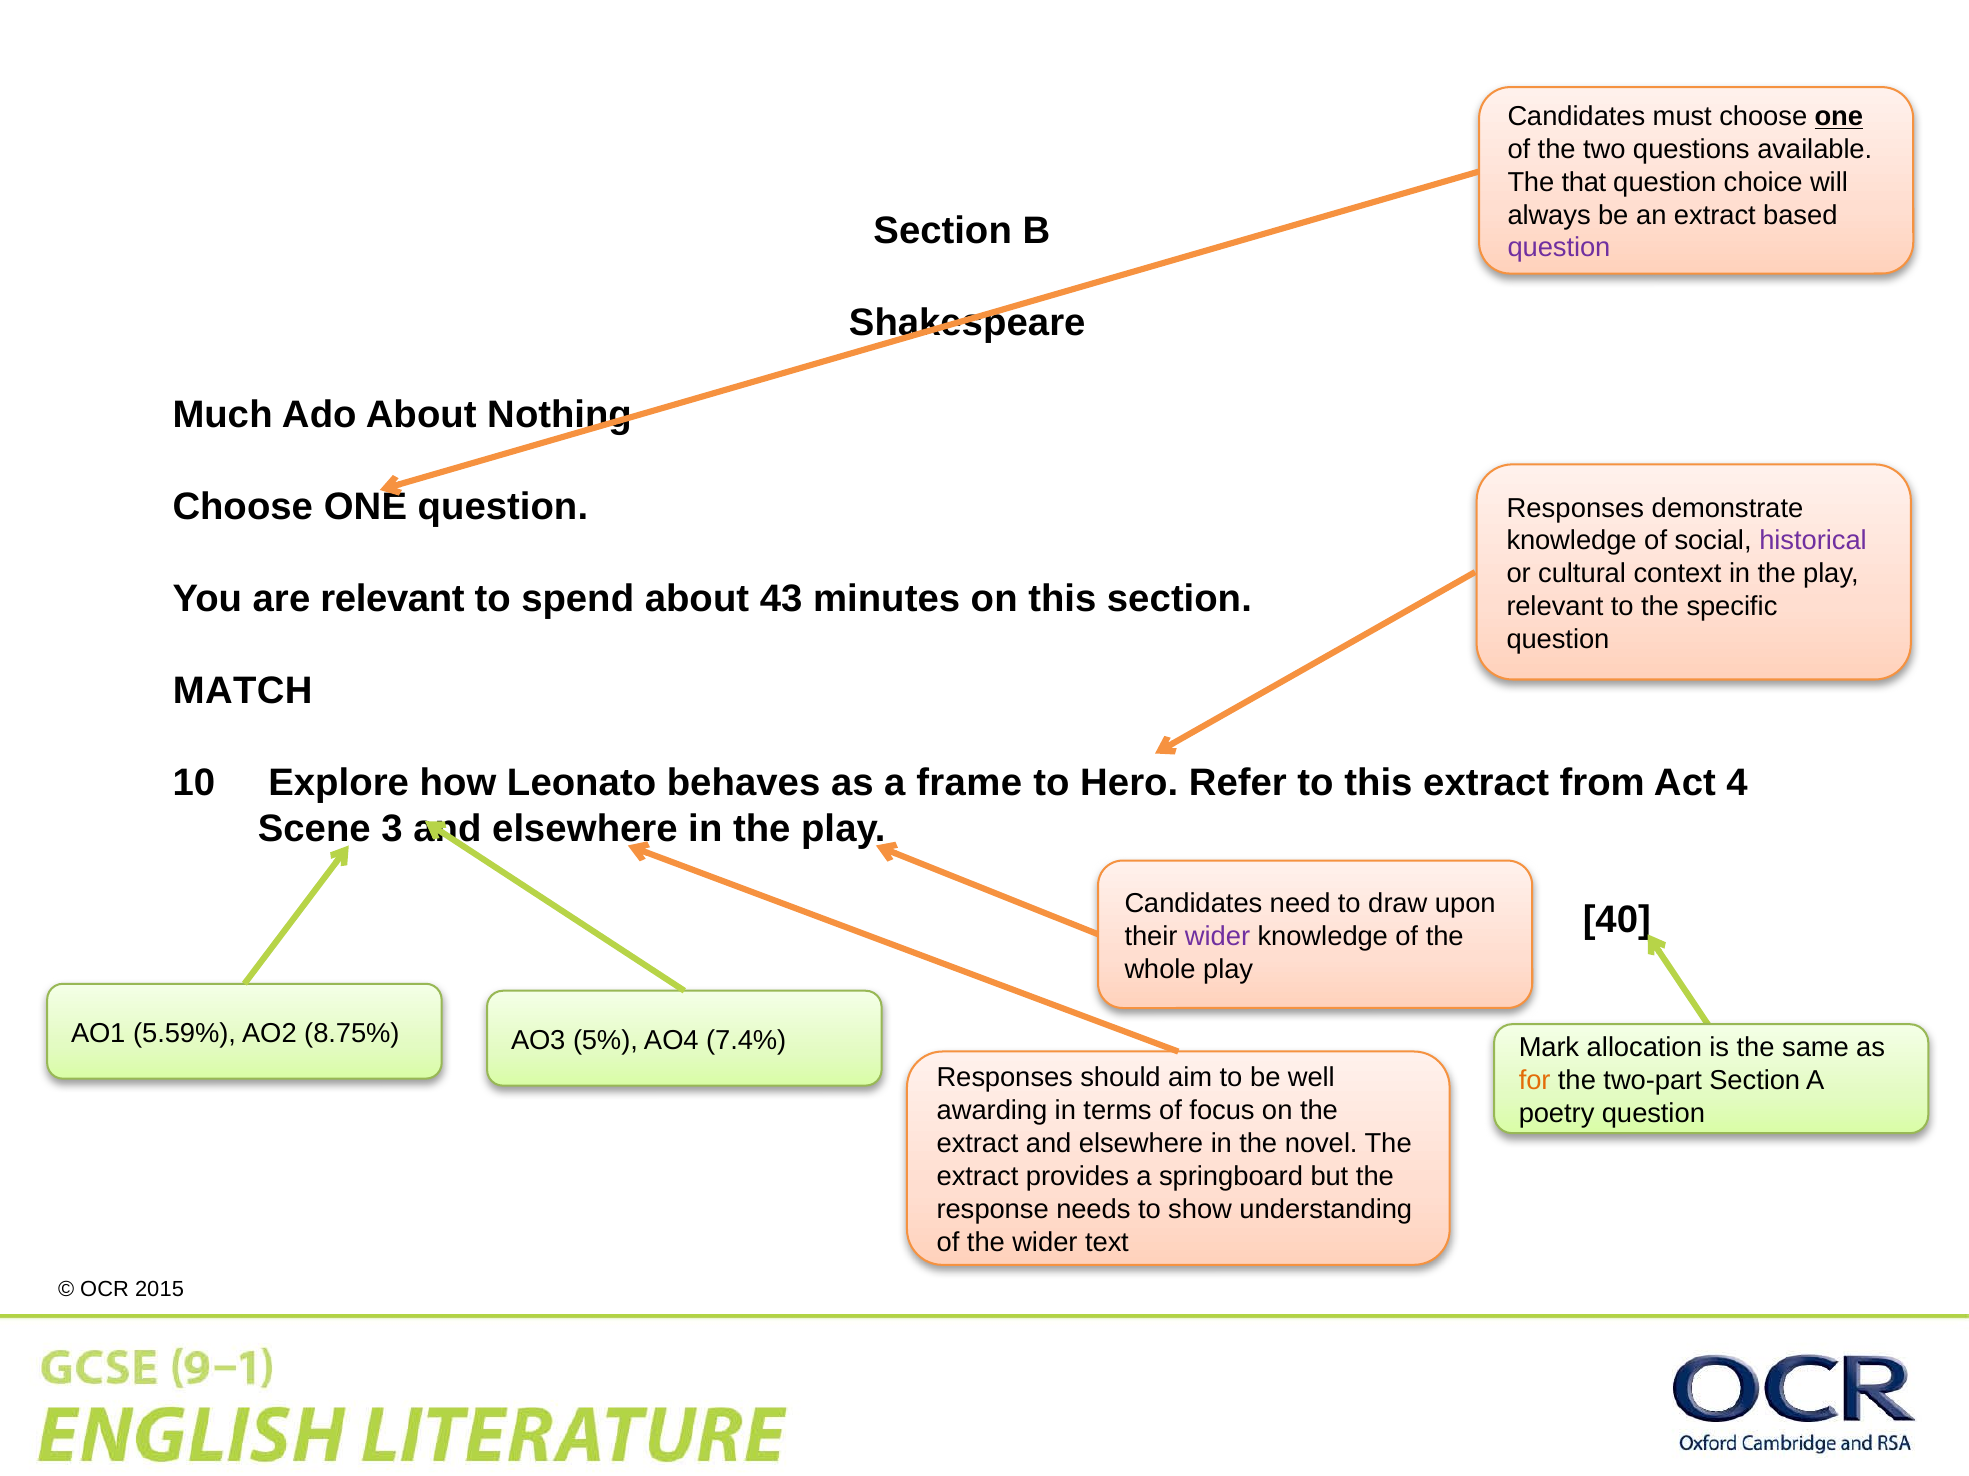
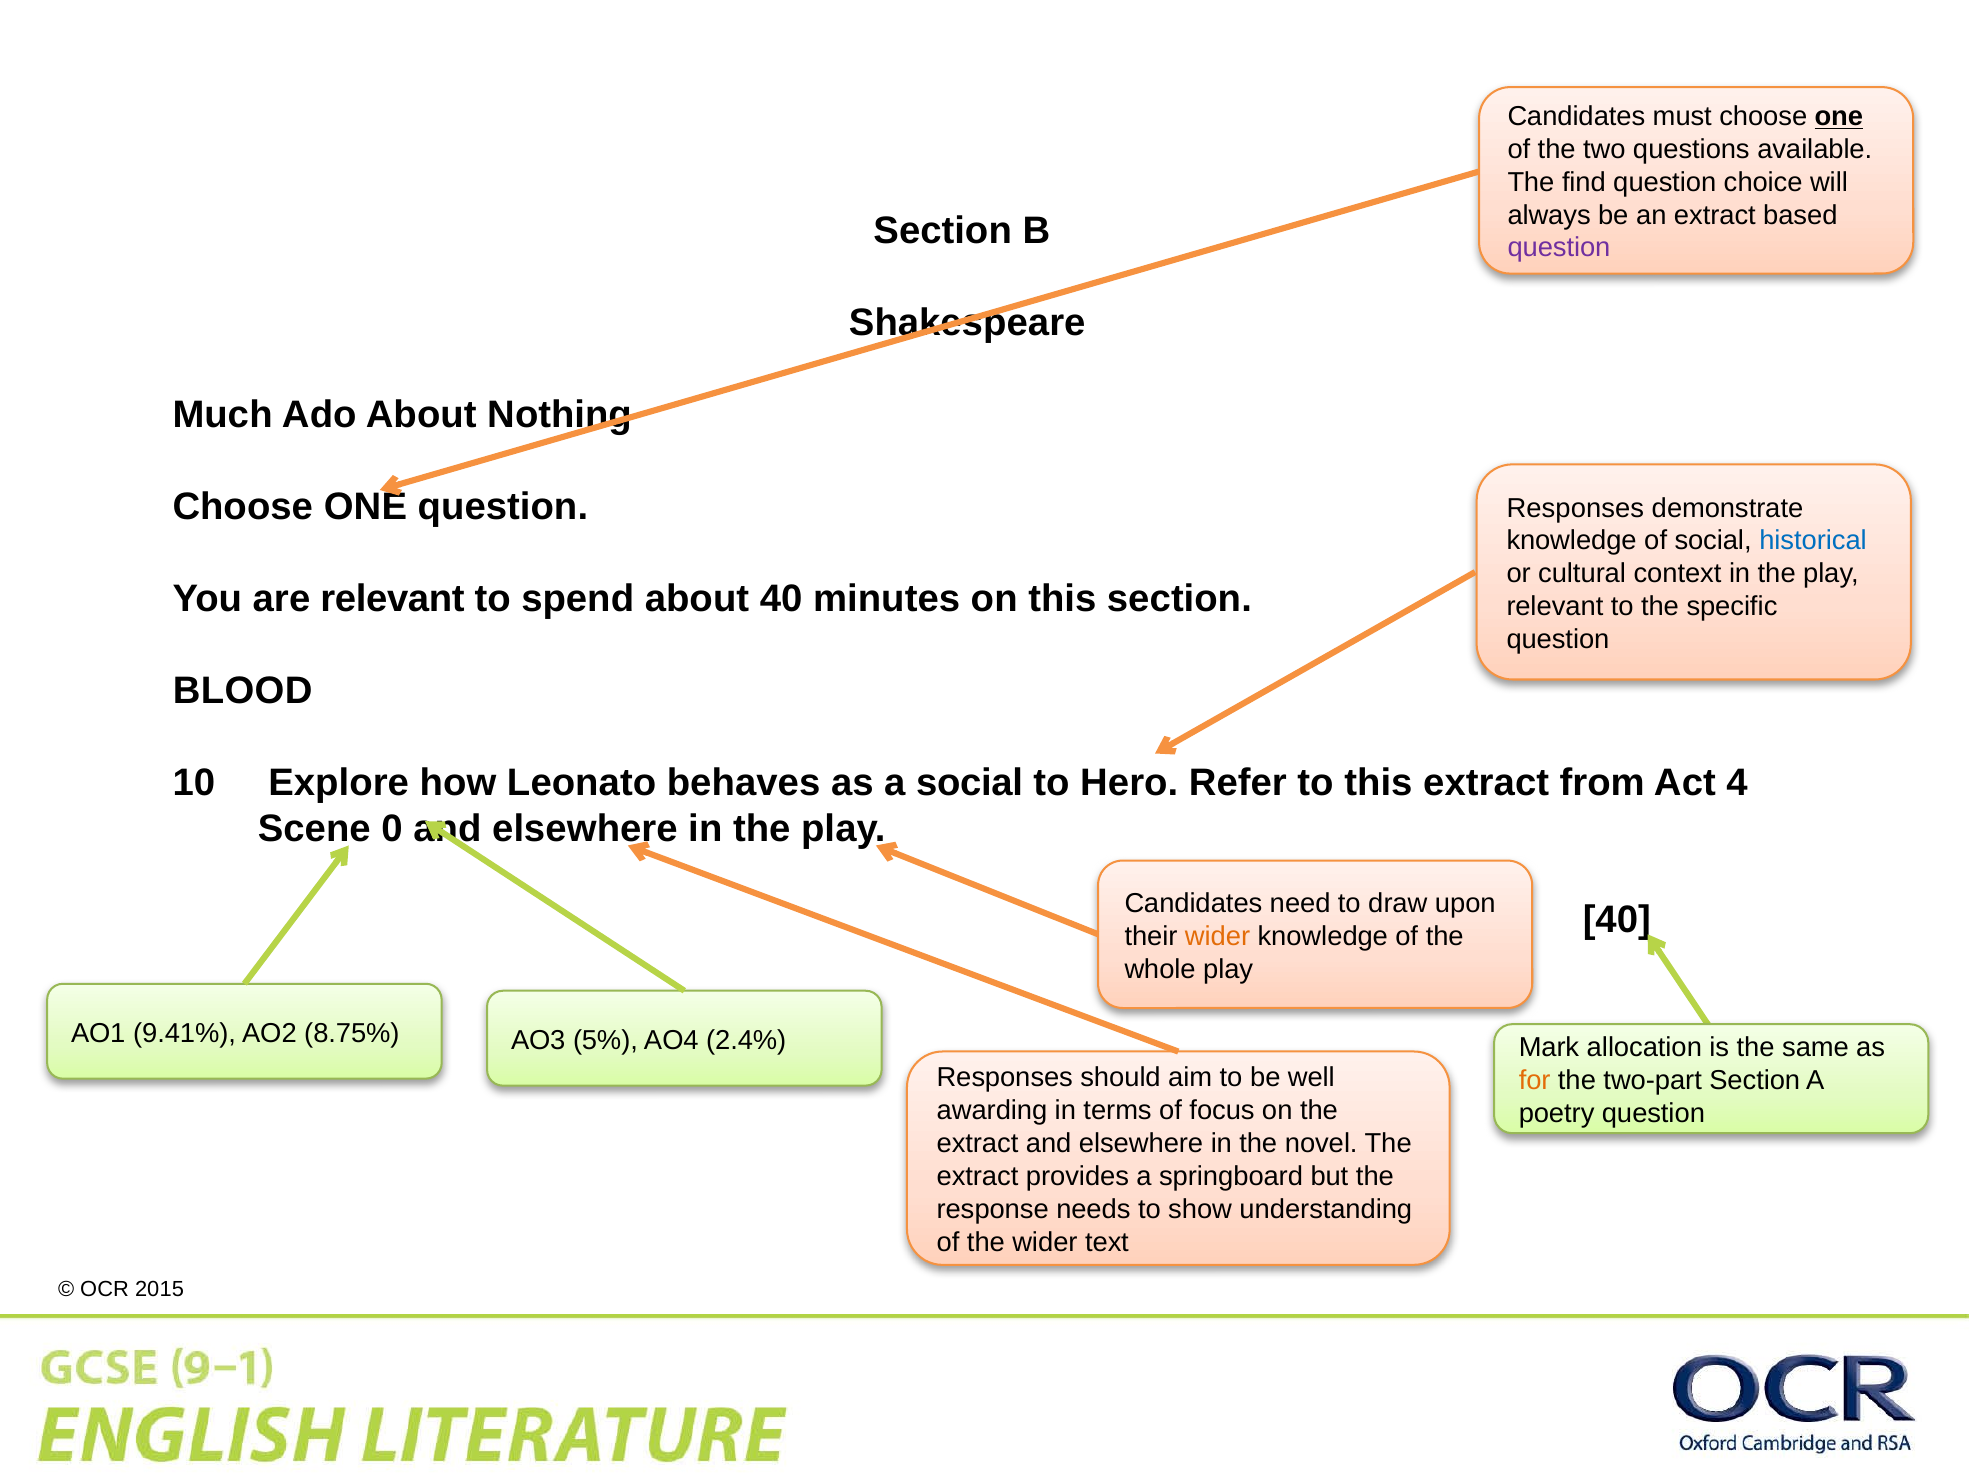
that: that -> find (1584, 182)
historical colour: purple -> blue (1813, 541)
about 43: 43 -> 40 (781, 599)
MATCH: MATCH -> BLOOD (243, 691)
a frame: frame -> social (970, 783)
3: 3 -> 0 (392, 829)
wider colour: purple -> orange (1218, 937)
5.59%: 5.59% -> 9.41% (185, 1034)
7.4%: 7.4% -> 2.4% (746, 1041)
